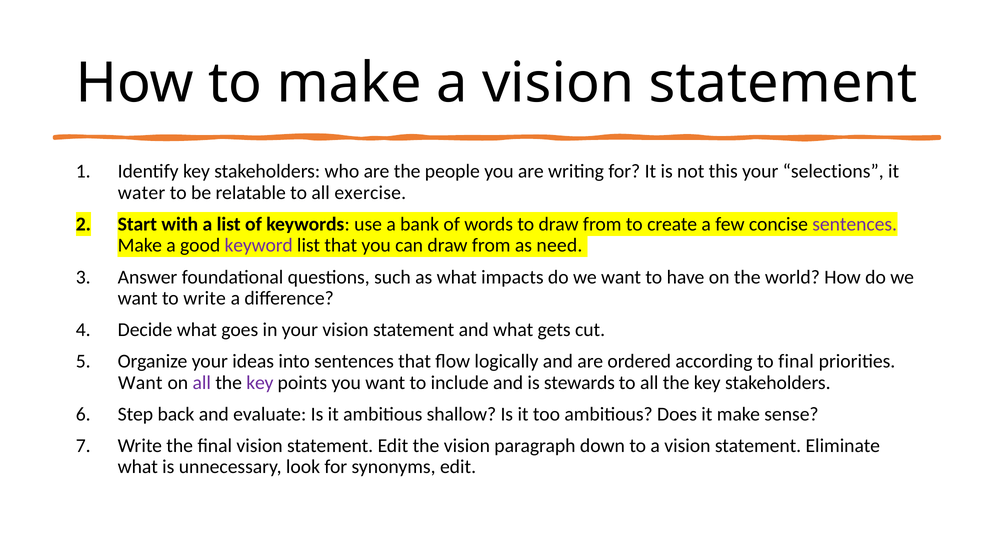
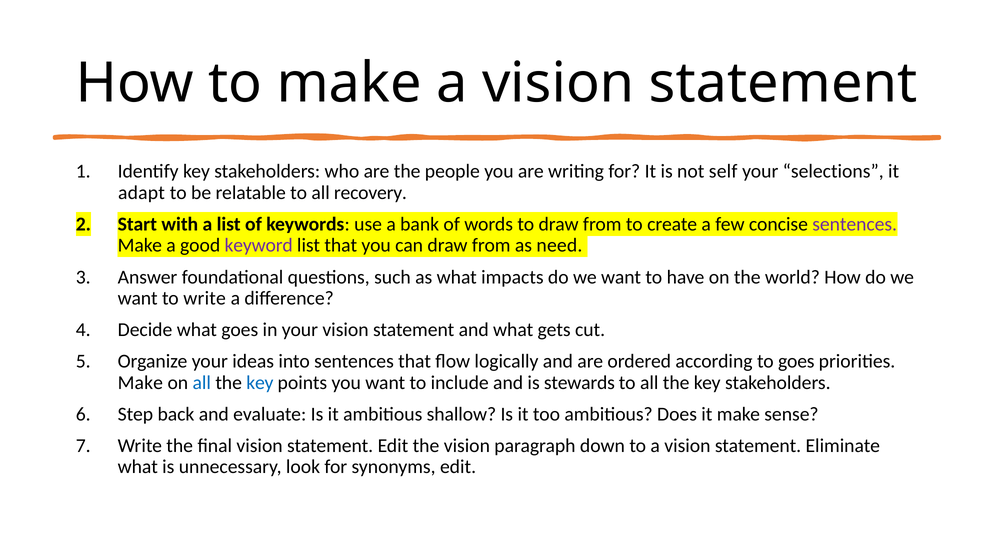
this: this -> self (723, 171)
water: water -> adapt (142, 193)
exercise: exercise -> recovery (370, 193)
to final: final -> goes (796, 361)
Want: Want -> Make (140, 383)
all colour: purple -> blue (202, 383)
key colour: purple -> blue (260, 383)
